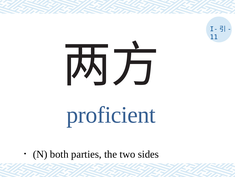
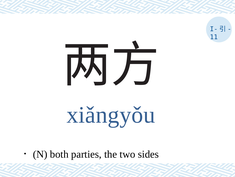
proficient: proficient -> xiǎngyǒu (111, 115)
